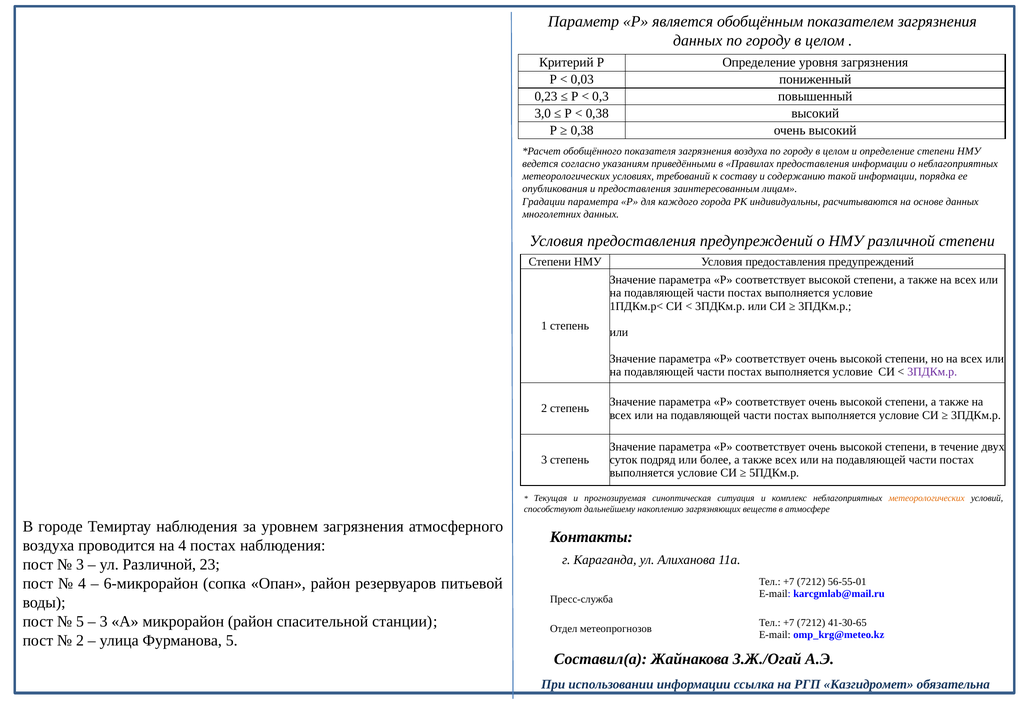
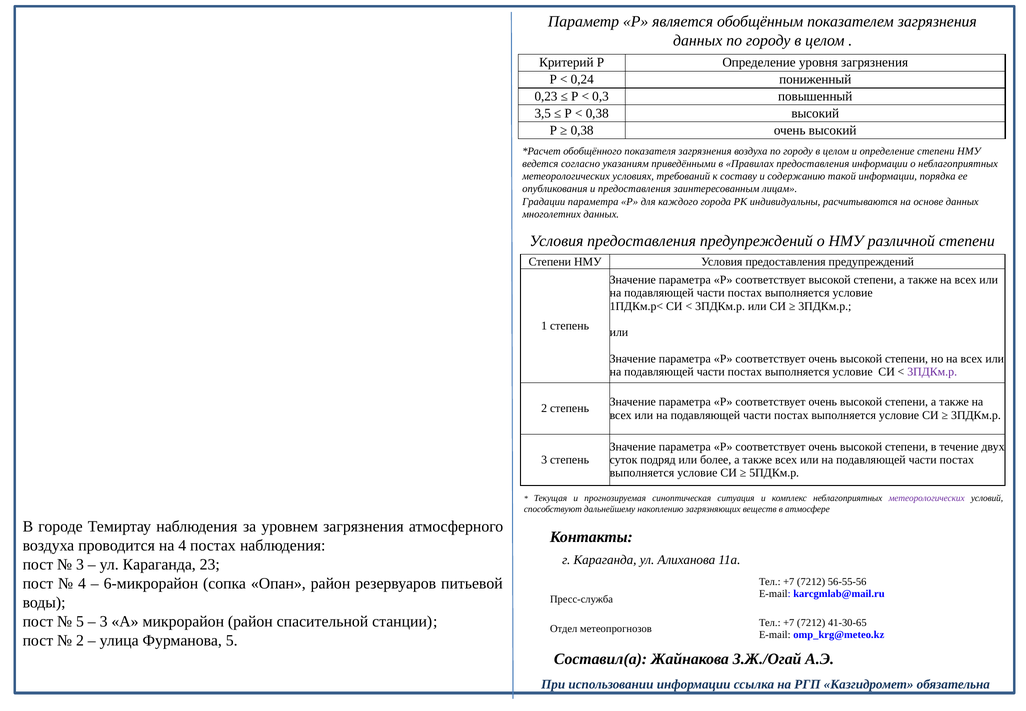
0,03: 0,03 -> 0,24 (582, 79)
3,0: 3,0 -> 3,5 (543, 113)
метеорологических colour: orange -> purple (927, 498)
ул Различной: Различной -> Караганда (159, 564)
56-55-01: 56-55-01 -> 56-55-56 (847, 581)
